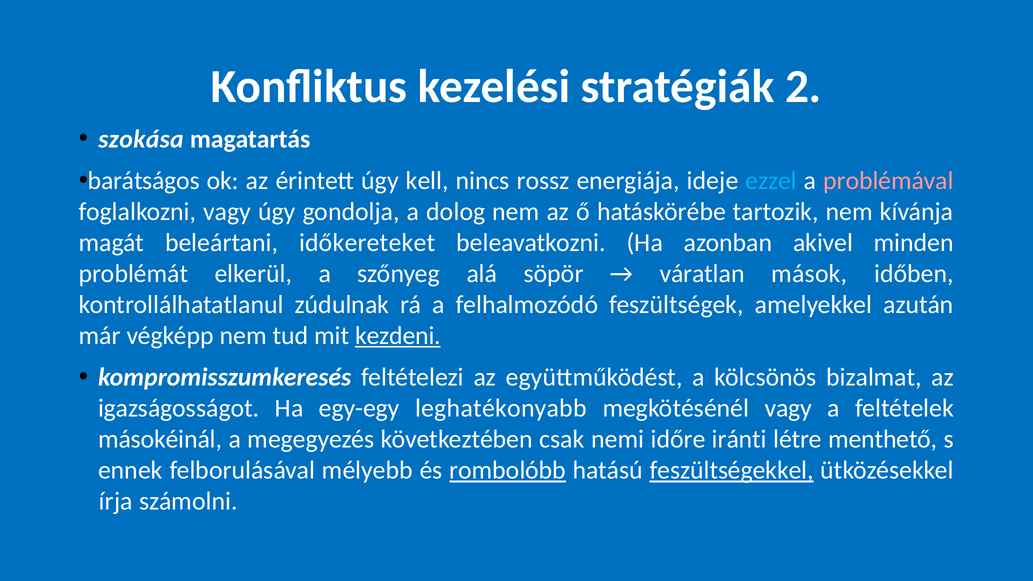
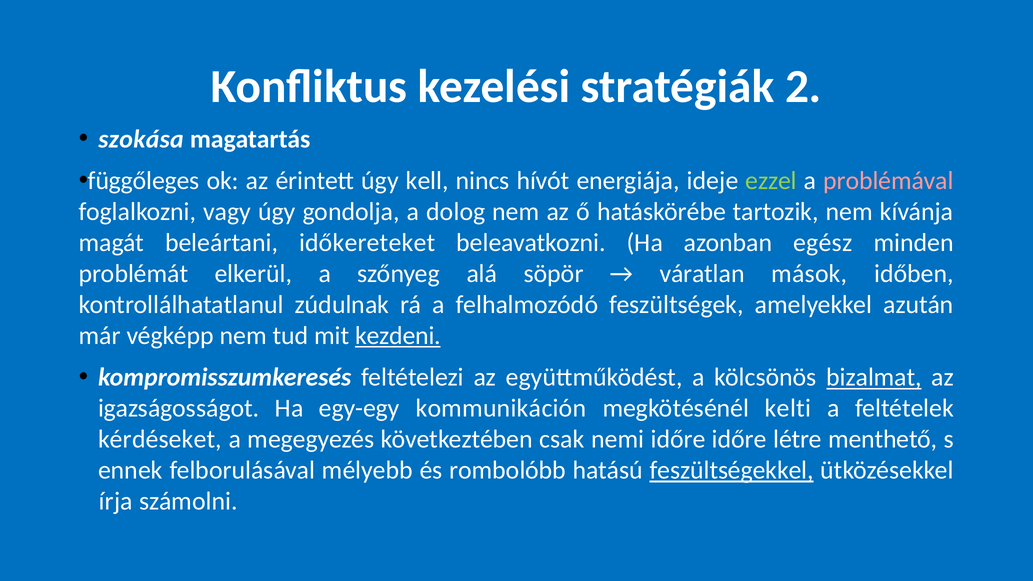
barátságos: barátságos -> függőleges (144, 181)
rossz: rossz -> hívót (543, 181)
ezzel colour: light blue -> light green (771, 181)
akivel: akivel -> egész (823, 243)
bizalmat underline: none -> present (874, 377)
leghatékonyabb: leghatékonyabb -> kommunikáción (501, 408)
megkötésénél vagy: vagy -> kelti (788, 408)
másokéinál: másokéinál -> kérdéseket (160, 439)
időre iránti: iránti -> időre (739, 439)
rombolóbb underline: present -> none (508, 470)
